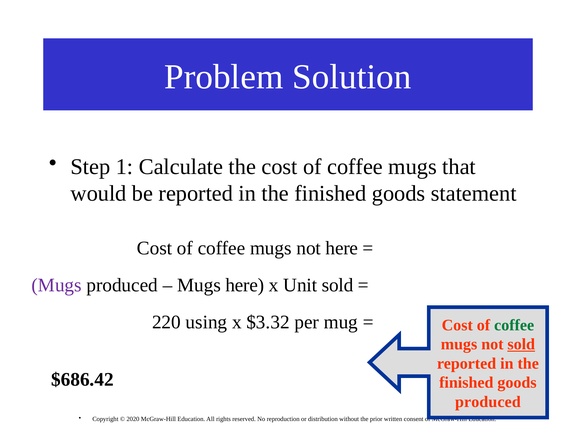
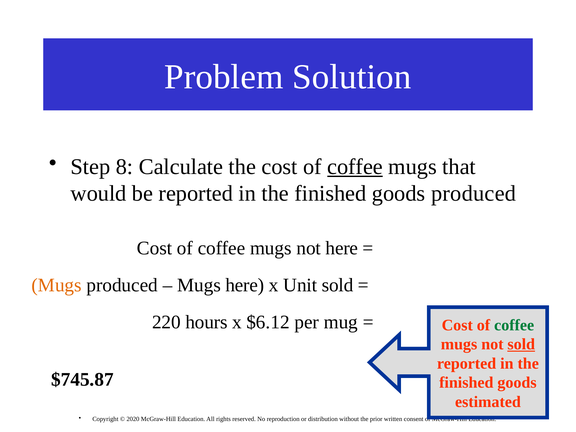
1: 1 -> 8 (125, 167)
coffee underline: none -> present (355, 167)
goods statement: statement -> produced (474, 194)
Mugs colour: purple -> orange (57, 285)
using: using -> hours (207, 322)
$3.32: $3.32 -> $6.12 (268, 322)
$686.42: $686.42 -> $745.87 (82, 380)
produced: produced -> estimated (488, 402)
